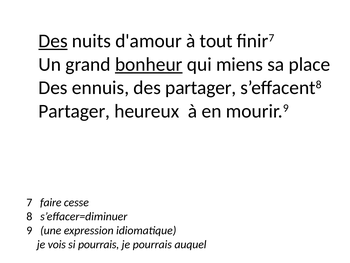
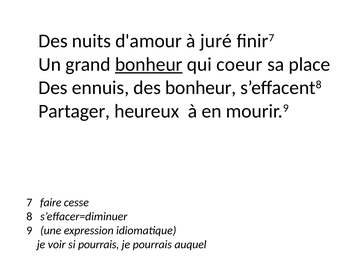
Des underline: present -> none (53, 41)
tout: tout -> juré (216, 41)
miens: miens -> coeur (239, 64)
des partager: partager -> bonheur (201, 88)
vois: vois -> voir (57, 244)
